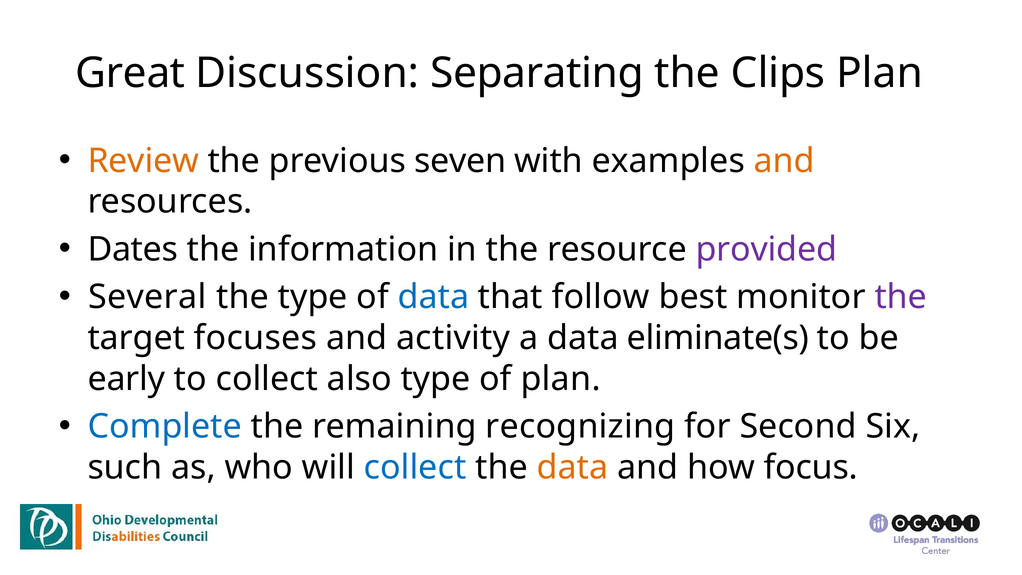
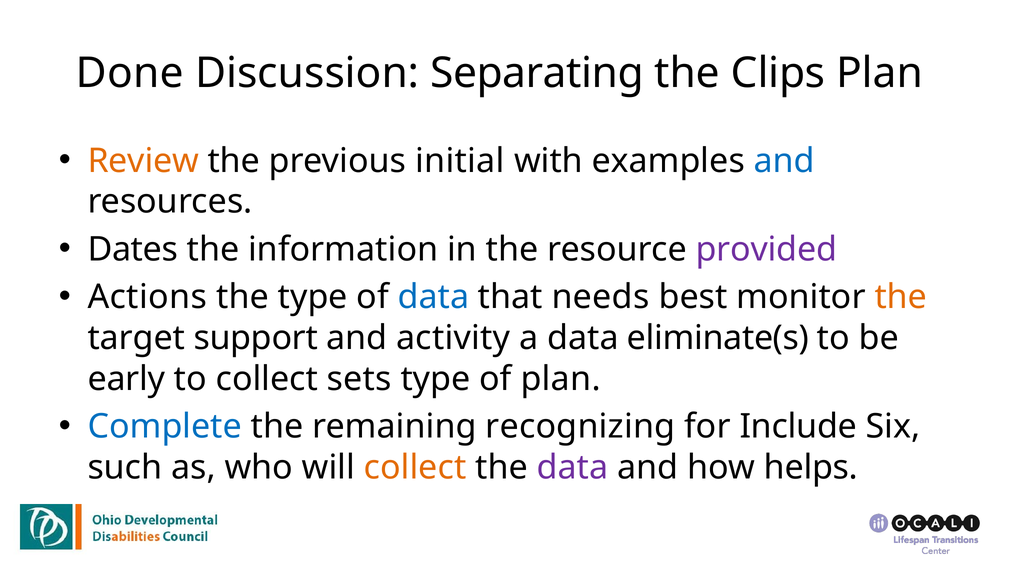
Great: Great -> Done (130, 73)
seven: seven -> initial (460, 161)
and colour: orange -> blue (784, 161)
Several: Several -> Actions (147, 297)
follow: follow -> needs (601, 297)
the colour: purple -> orange (901, 297)
focuses: focuses -> support (256, 338)
also: also -> sets (359, 379)
Second: Second -> Include (798, 427)
collect colour: blue -> orange (415, 467)
data colour: orange -> purple (572, 467)
focus: focus -> helps (811, 467)
